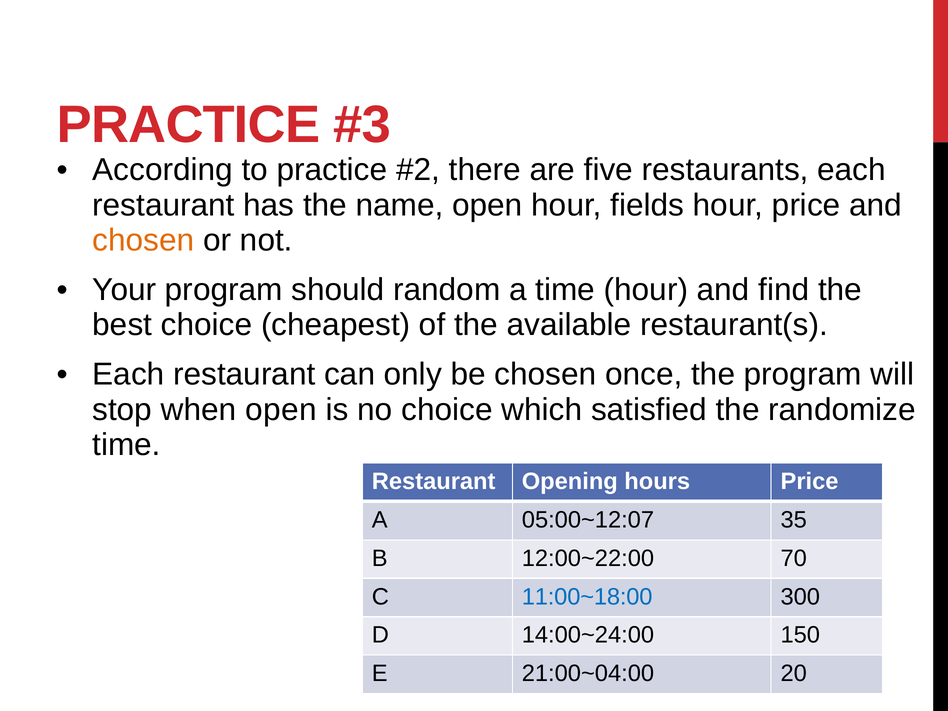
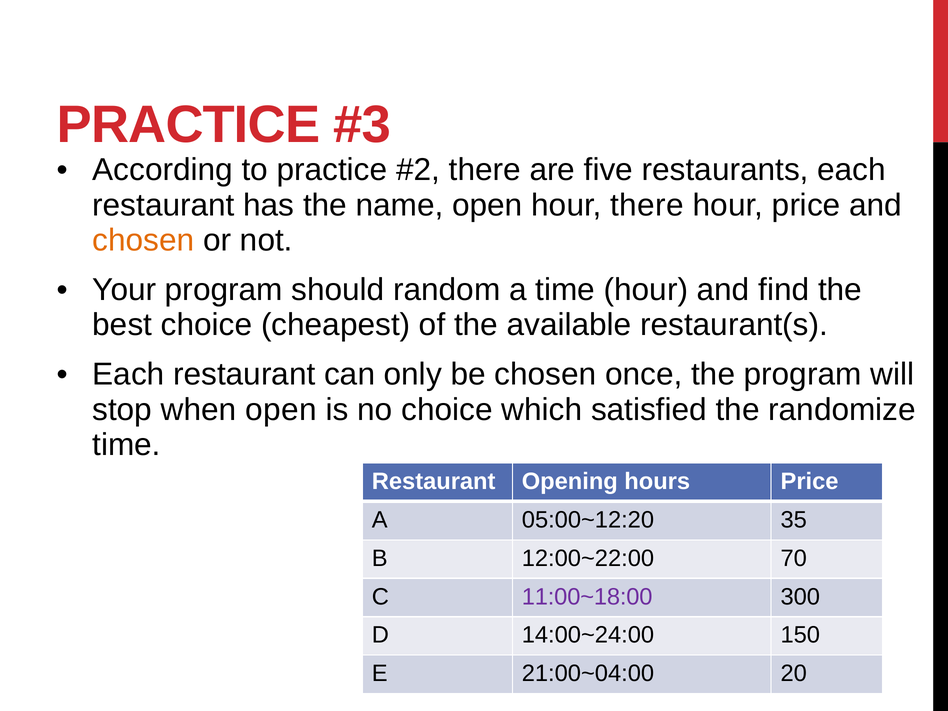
hour fields: fields -> there (647, 205)
05:00~12:07: 05:00~12:07 -> 05:00~12:20 (588, 520)
11:00~18:00 colour: blue -> purple (587, 597)
